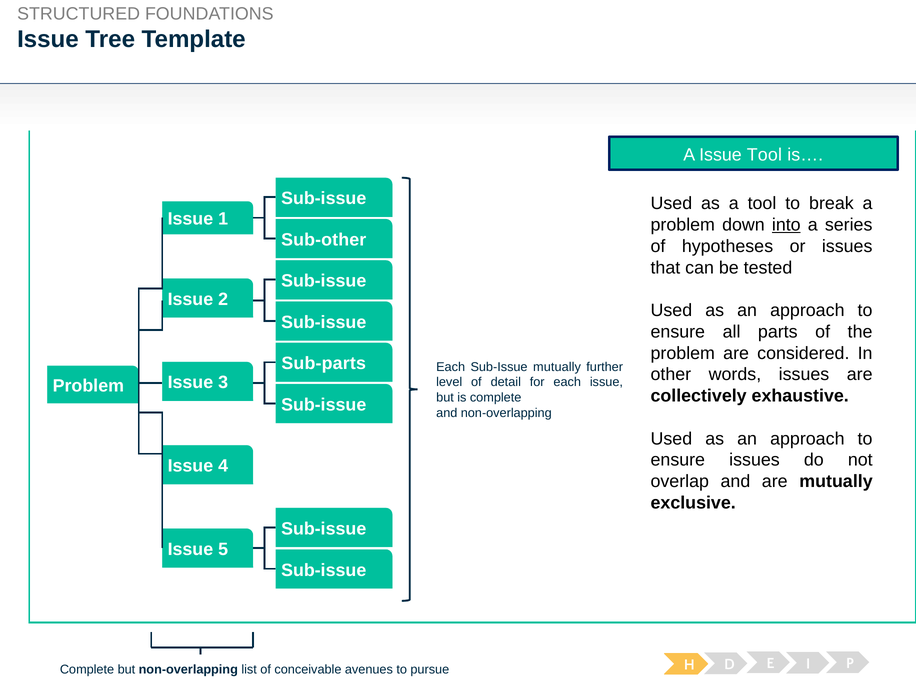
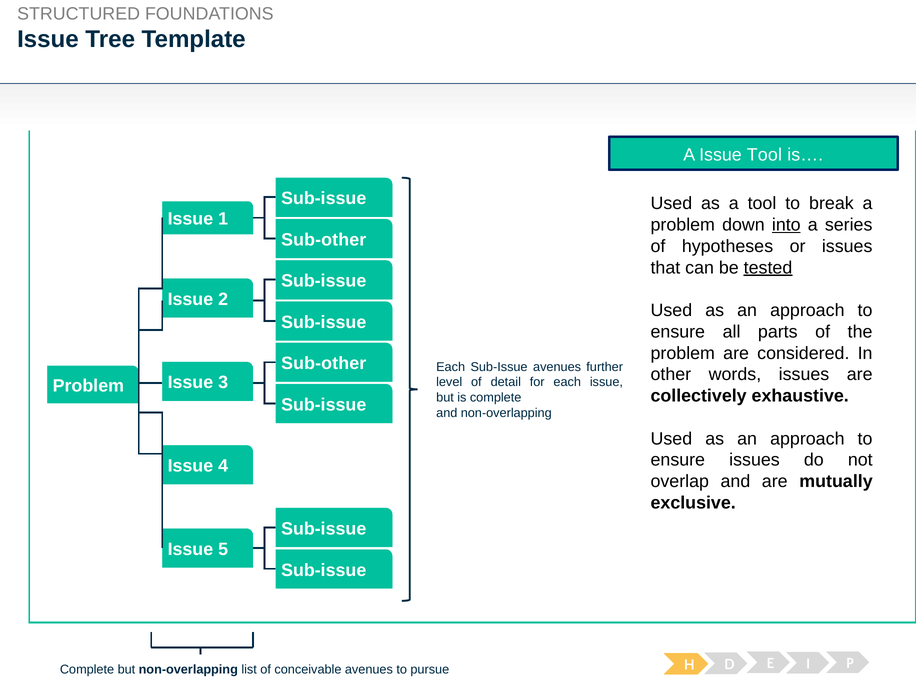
tested underline: none -> present (768, 268)
Sub-parts: Sub-parts -> Sub-other (324, 364)
Sub-Issue mutually: mutually -> avenues (557, 367)
